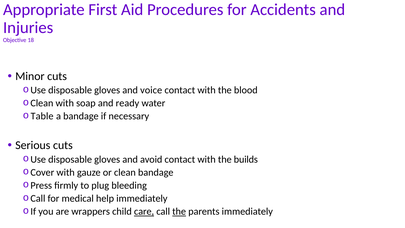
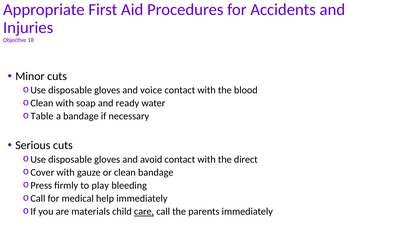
builds: builds -> direct (246, 159)
plug: plug -> play (100, 185)
wrappers: wrappers -> materials (91, 211)
the underline: present -> none (179, 211)
